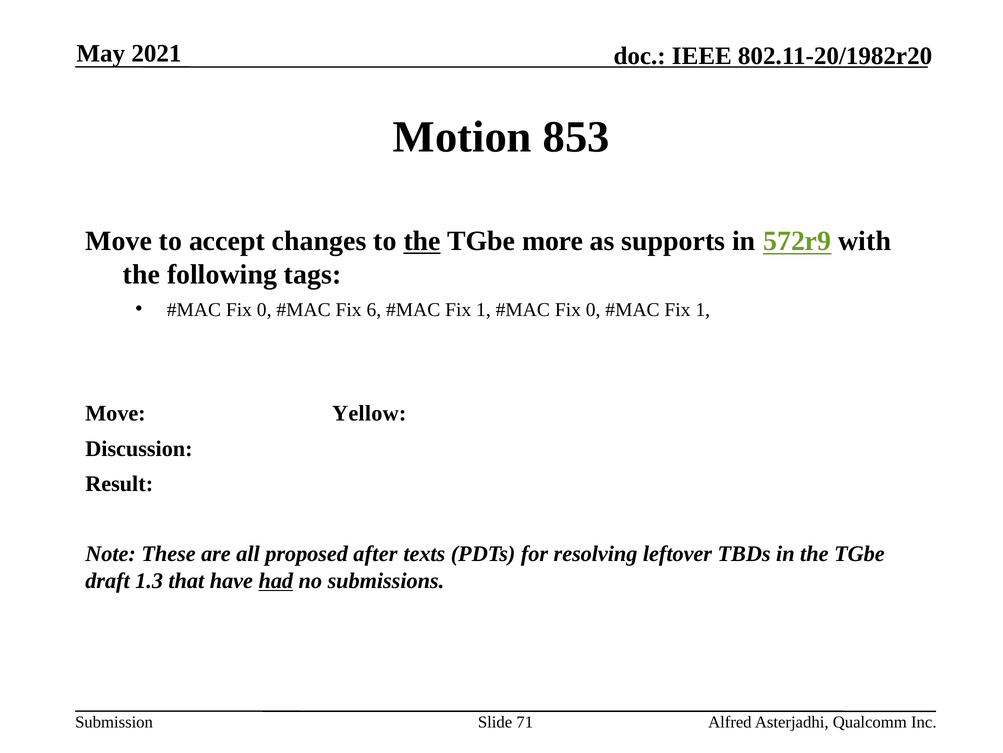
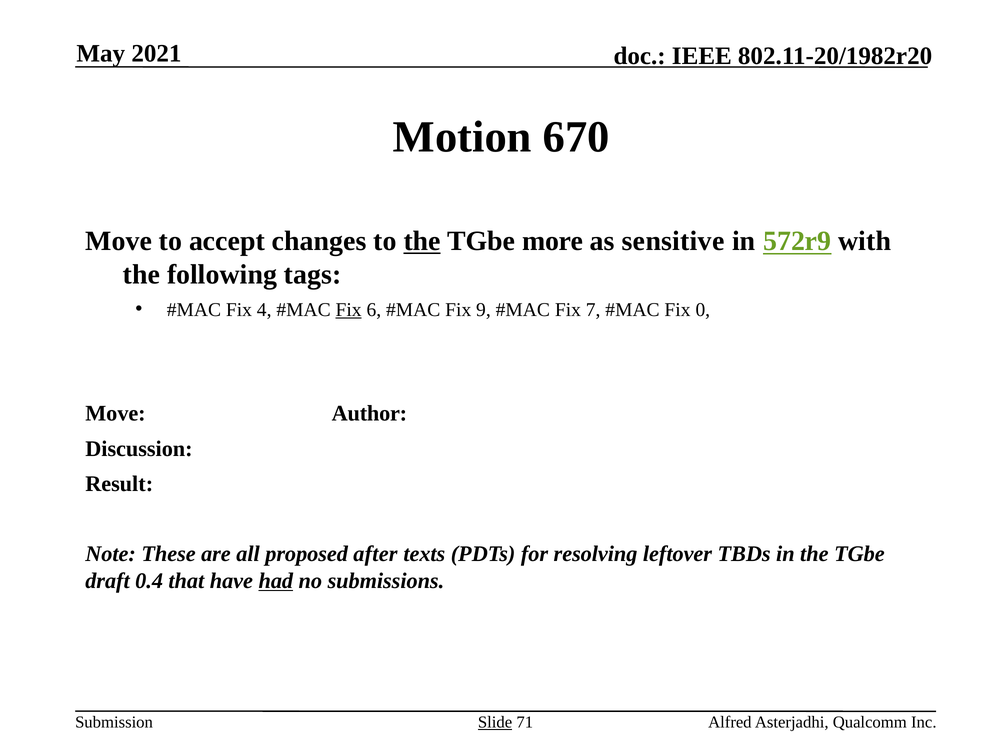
853: 853 -> 670 (576, 137)
supports: supports -> sensitive (673, 241)
0: 0 -> 4 (264, 309)
Fix underline: none -> present (349, 309)
1: 1 -> 9 (483, 309)
0: 0 -> 7 (593, 309)
1: 1 -> 0 (703, 309)
Yellow: Yellow -> Author (369, 413)
1.3: 1.3 -> 0.4 (149, 580)
Slide underline: none -> present (495, 721)
